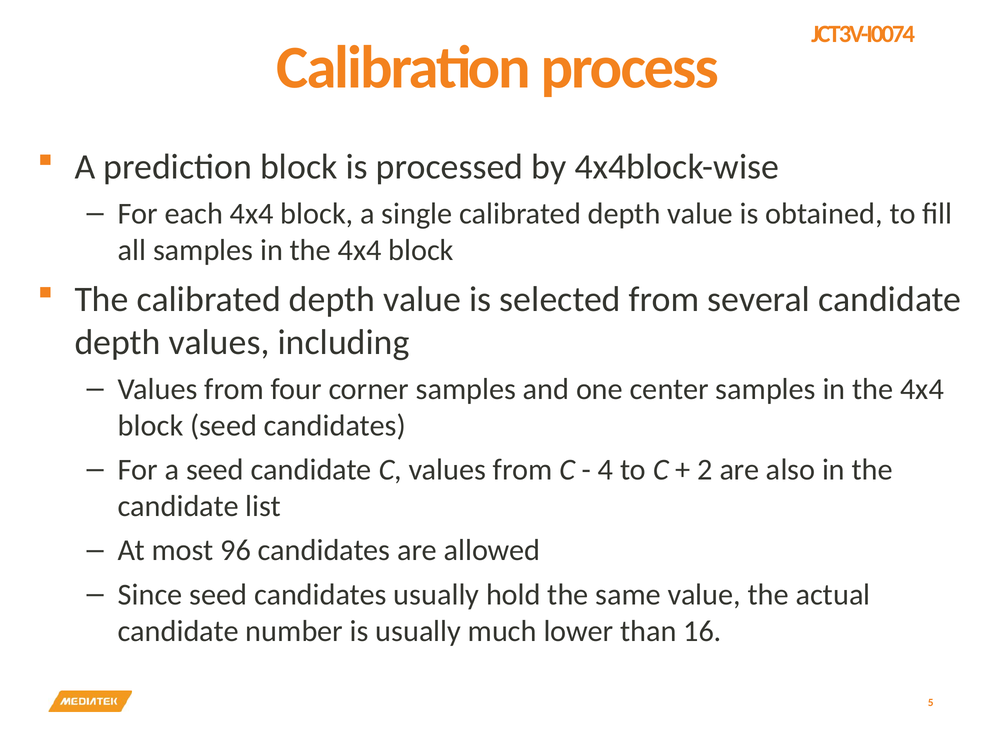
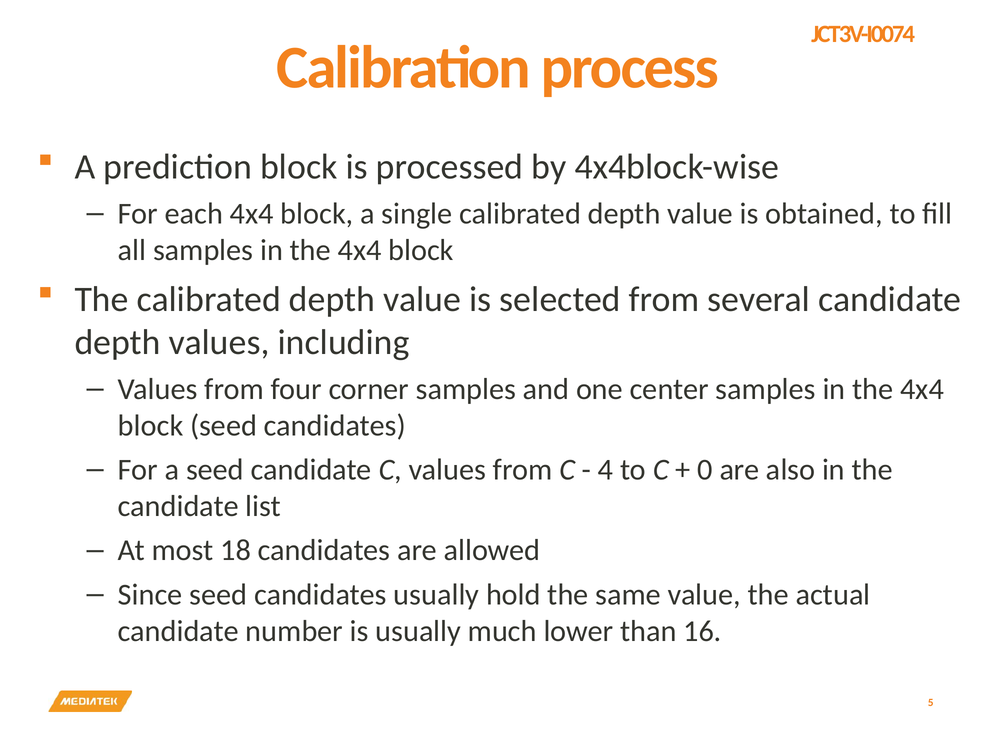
2: 2 -> 0 (705, 470)
96: 96 -> 18 (236, 550)
